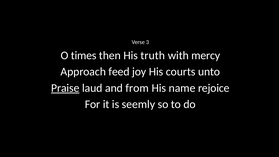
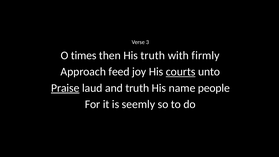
mercy: mercy -> firmly (206, 55)
courts underline: none -> present (181, 72)
and from: from -> truth (137, 88)
rejoice: rejoice -> people (214, 88)
